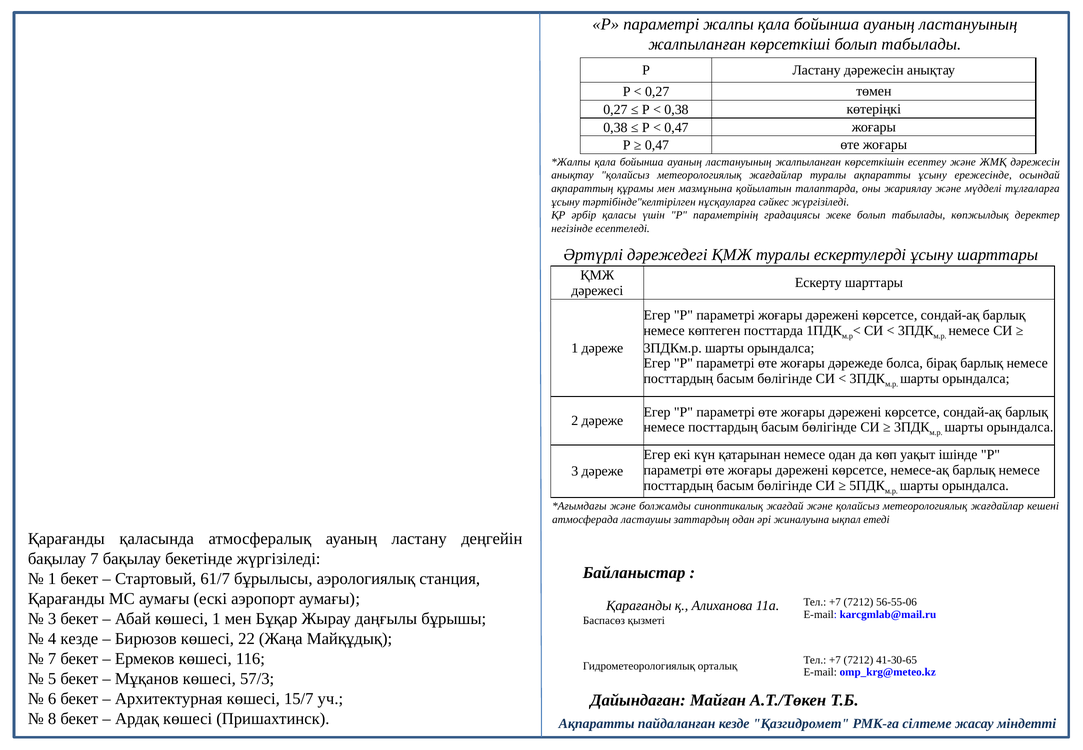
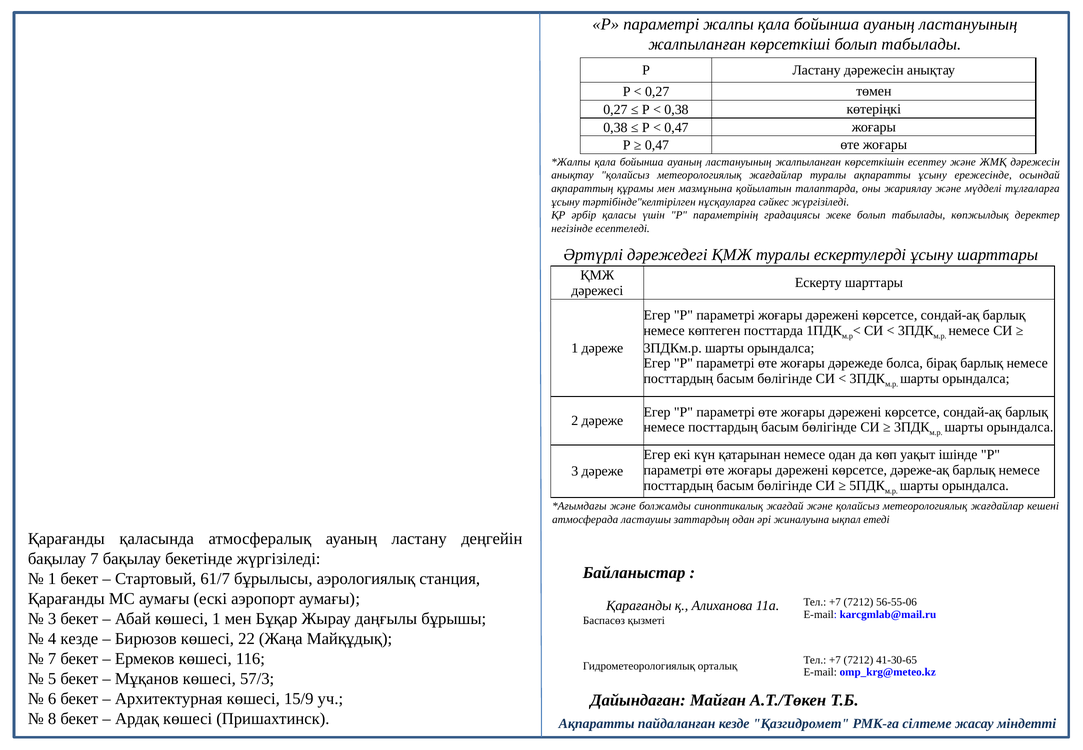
немесе-ақ: немесе-ақ -> дәреже-ақ (920, 470)
15/7: 15/7 -> 15/9 (299, 699)
